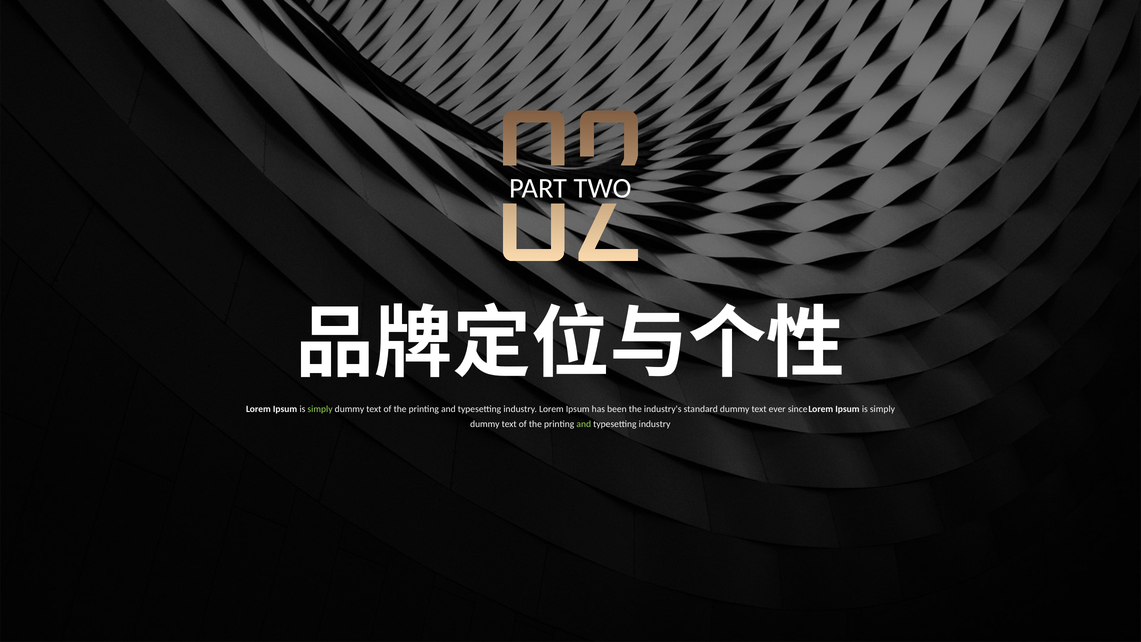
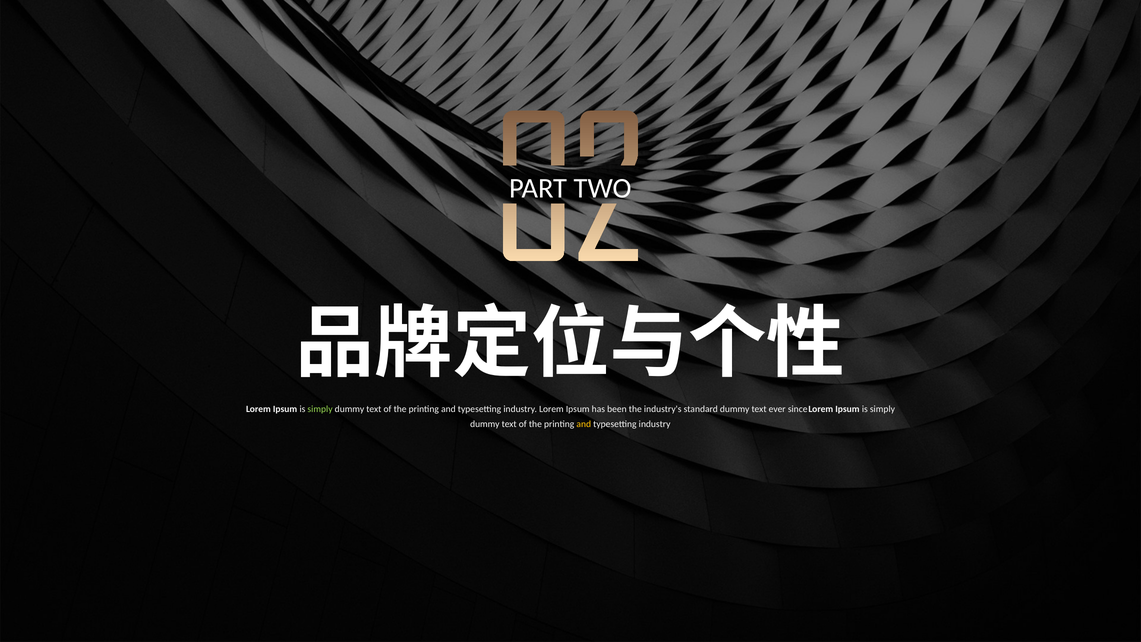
and colour: light green -> yellow (584, 424)
